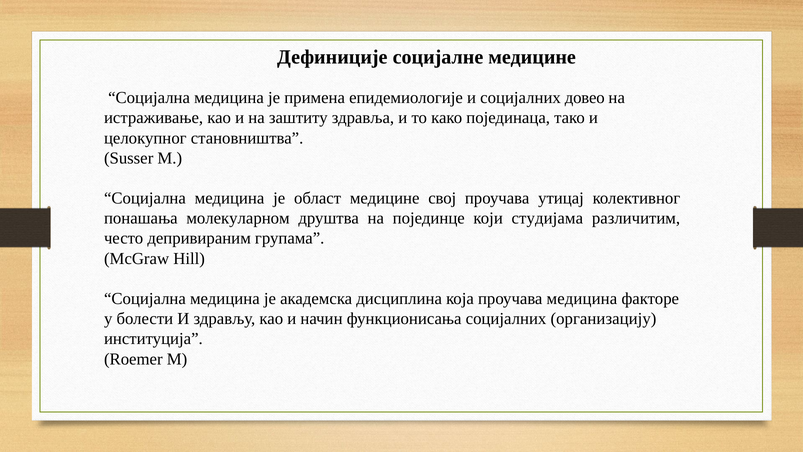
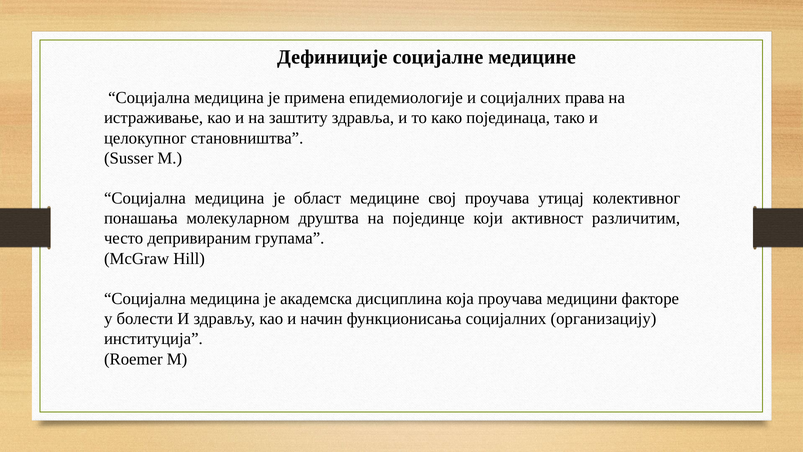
довео: довео -> права (585, 98)
студијама: студијама -> активност (547, 218)
проучава медицина: медицина -> медицини (582, 299)
